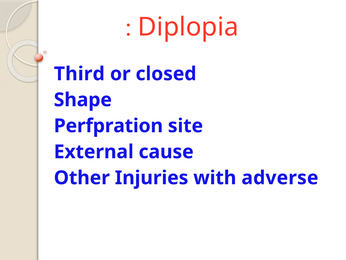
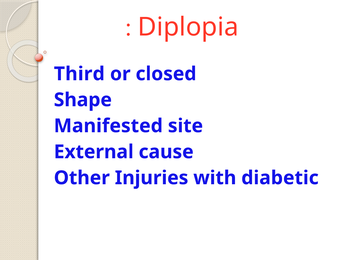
Perfpration: Perfpration -> Manifested (108, 126)
adverse: adverse -> diabetic (280, 178)
